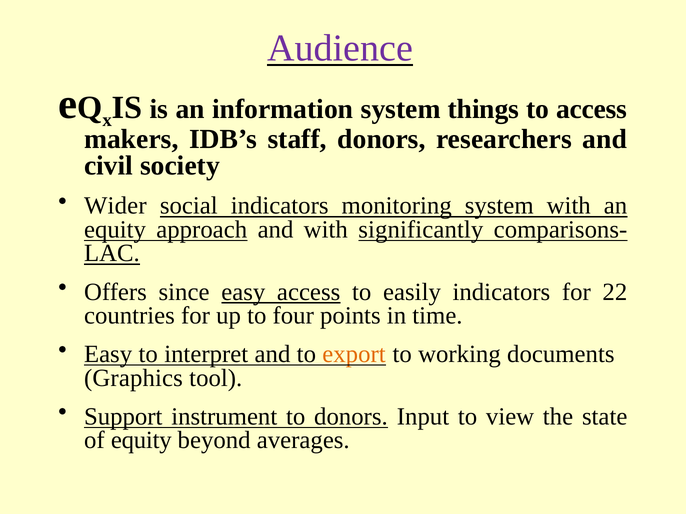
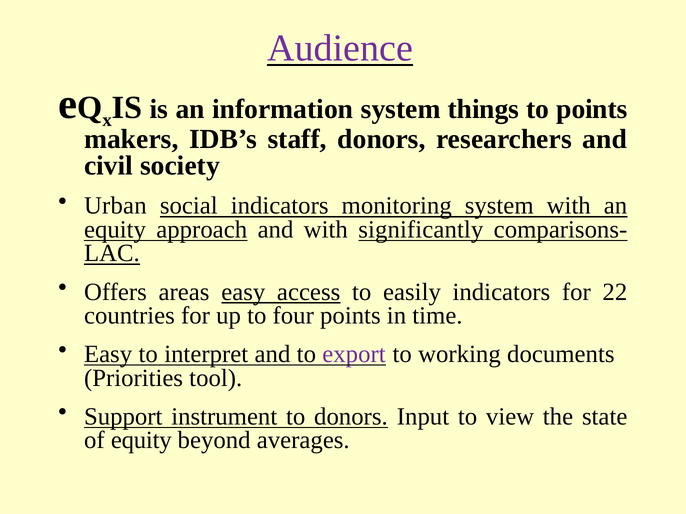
to access: access -> points (592, 109)
Wider: Wider -> Urban (115, 206)
since: since -> areas (184, 292)
export colour: orange -> purple (354, 355)
Graphics: Graphics -> Priorities (134, 378)
